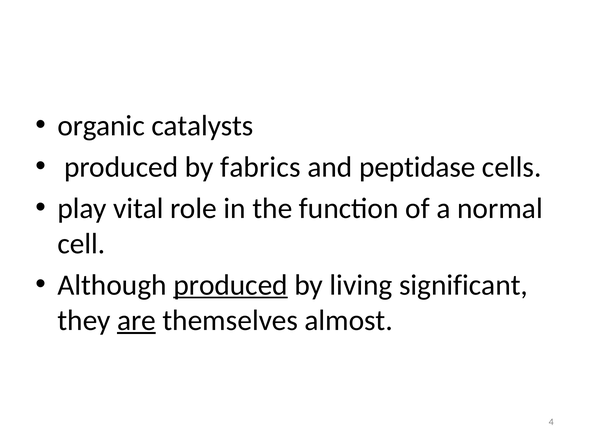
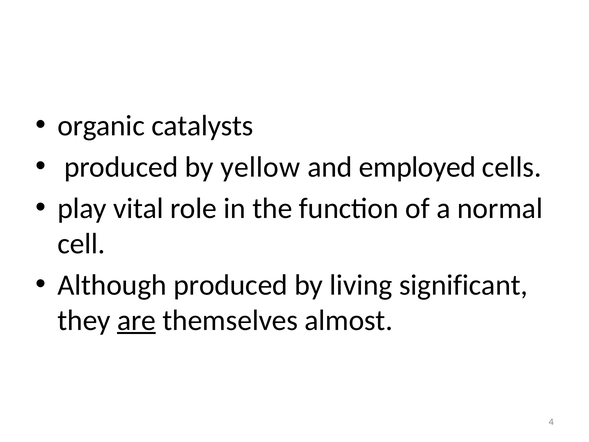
fabrics: fabrics -> yellow (260, 167)
peptidase: peptidase -> employed (417, 167)
produced underline: present -> none (231, 285)
